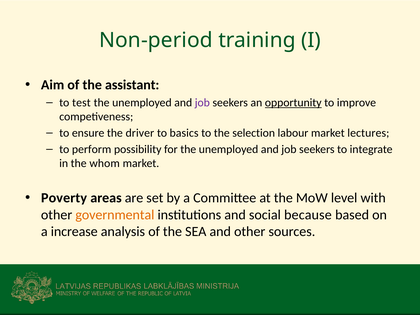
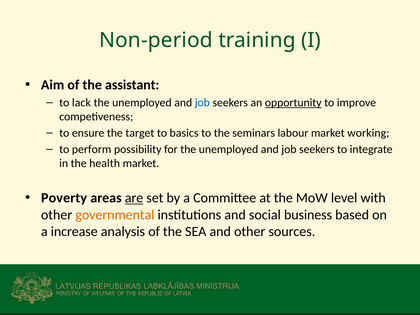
test: test -> lack (81, 103)
job colour: purple -> blue (202, 103)
driver: driver -> target (140, 133)
selection: selection -> seminars (254, 133)
lectures: lectures -> working (368, 133)
whom: whom -> health (105, 163)
are underline: none -> present (134, 198)
because: because -> business (308, 215)
